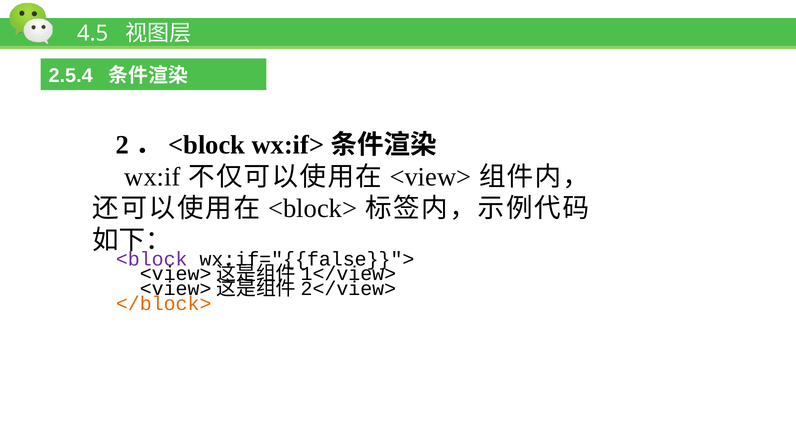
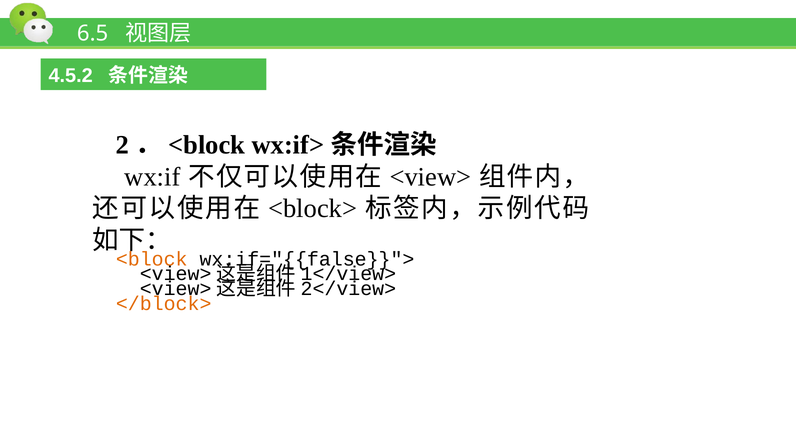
4.5: 4.5 -> 6.5 (93, 34)
2.5.4: 2.5.4 -> 4.5.2 (71, 76)
<block colour: purple -> orange (152, 259)
